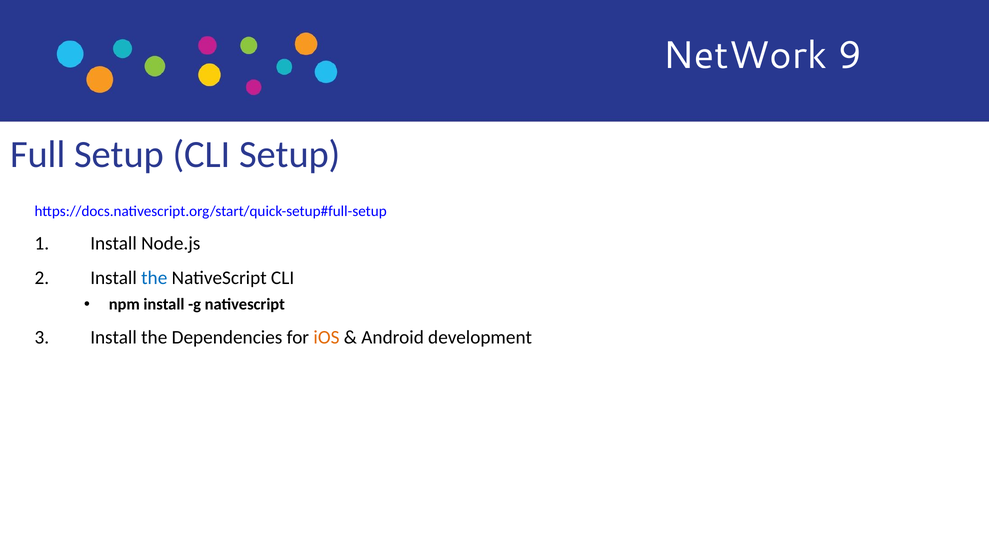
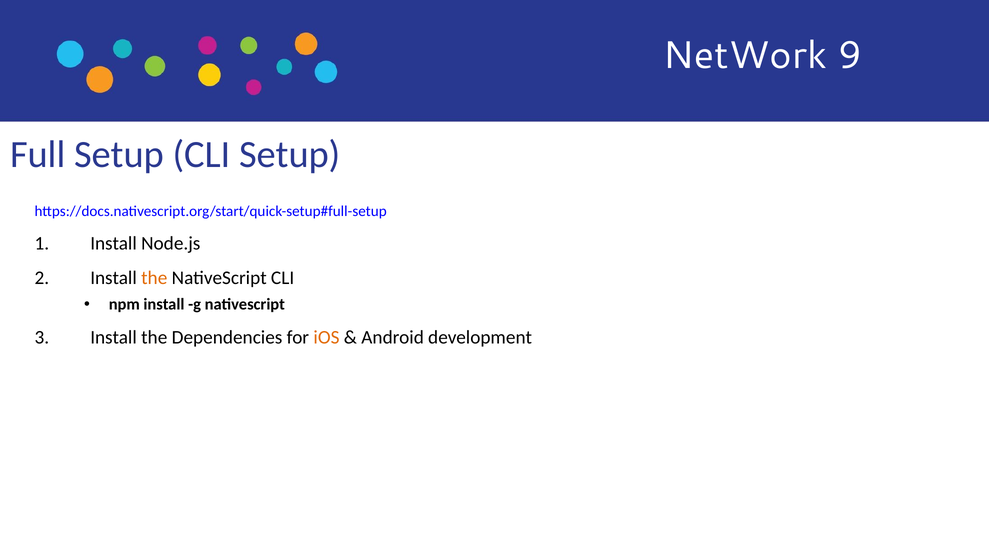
the colour: blue -> orange (154, 278)
